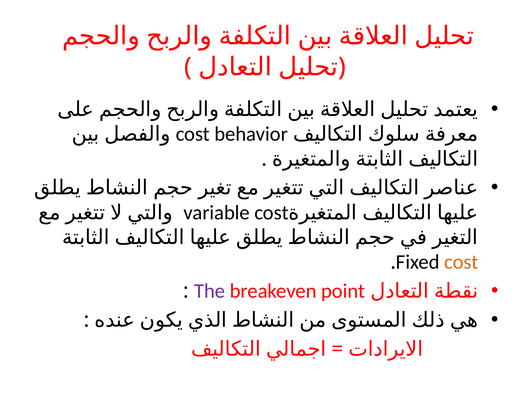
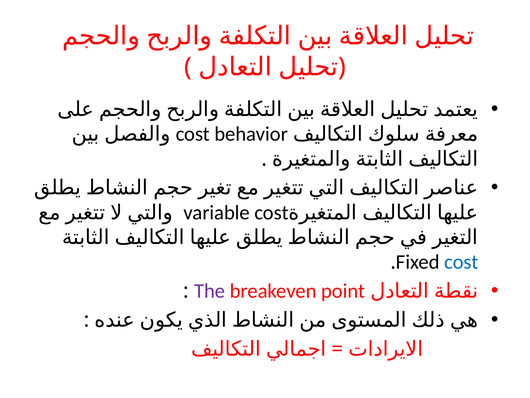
cost colour: orange -> blue (461, 262)
